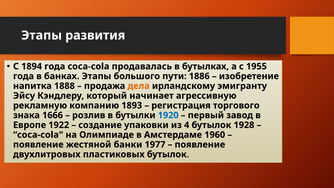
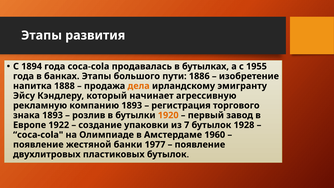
знака 1666: 1666 -> 1893 (53, 115)
1920 colour: blue -> orange (168, 115)
4: 4 -> 7 (187, 125)
